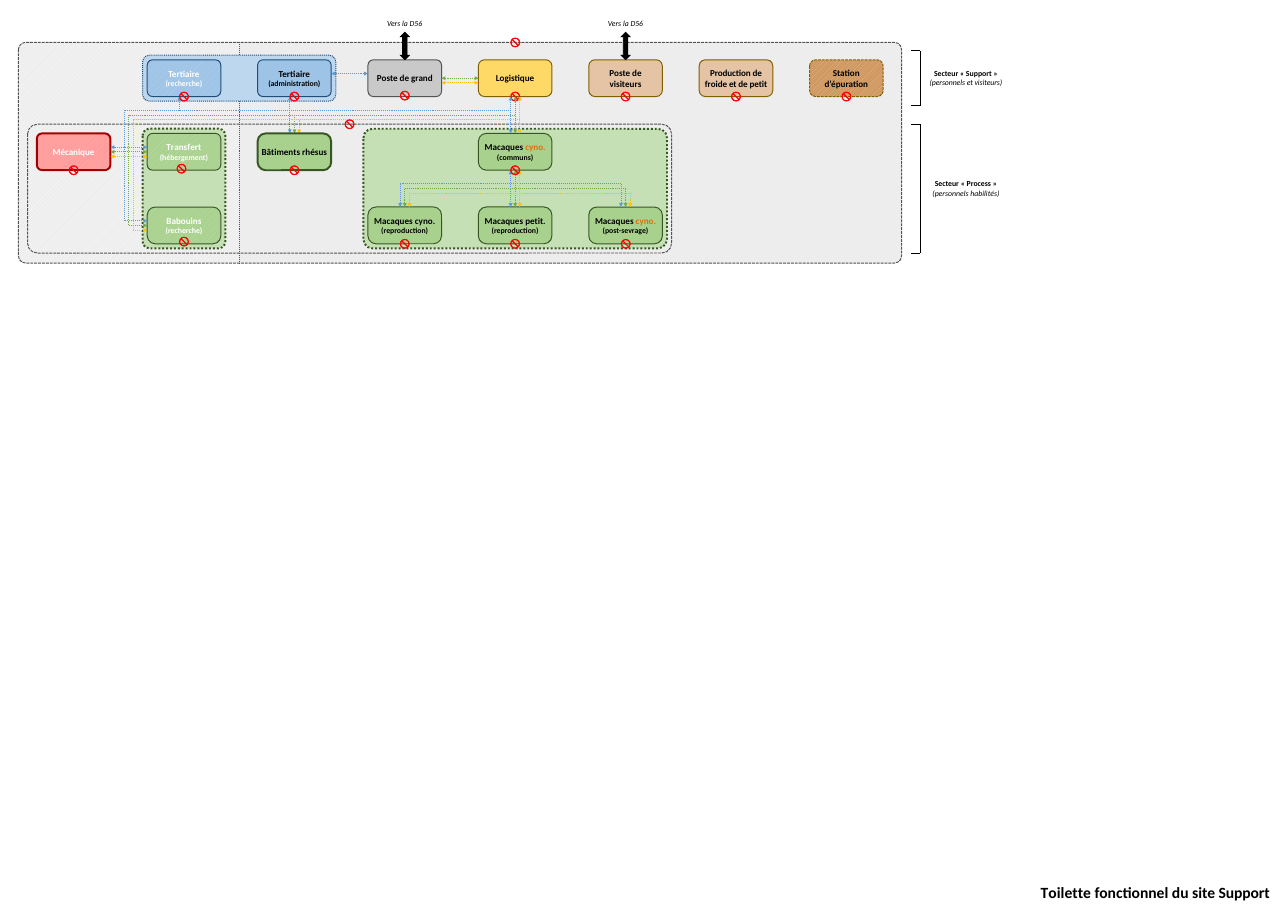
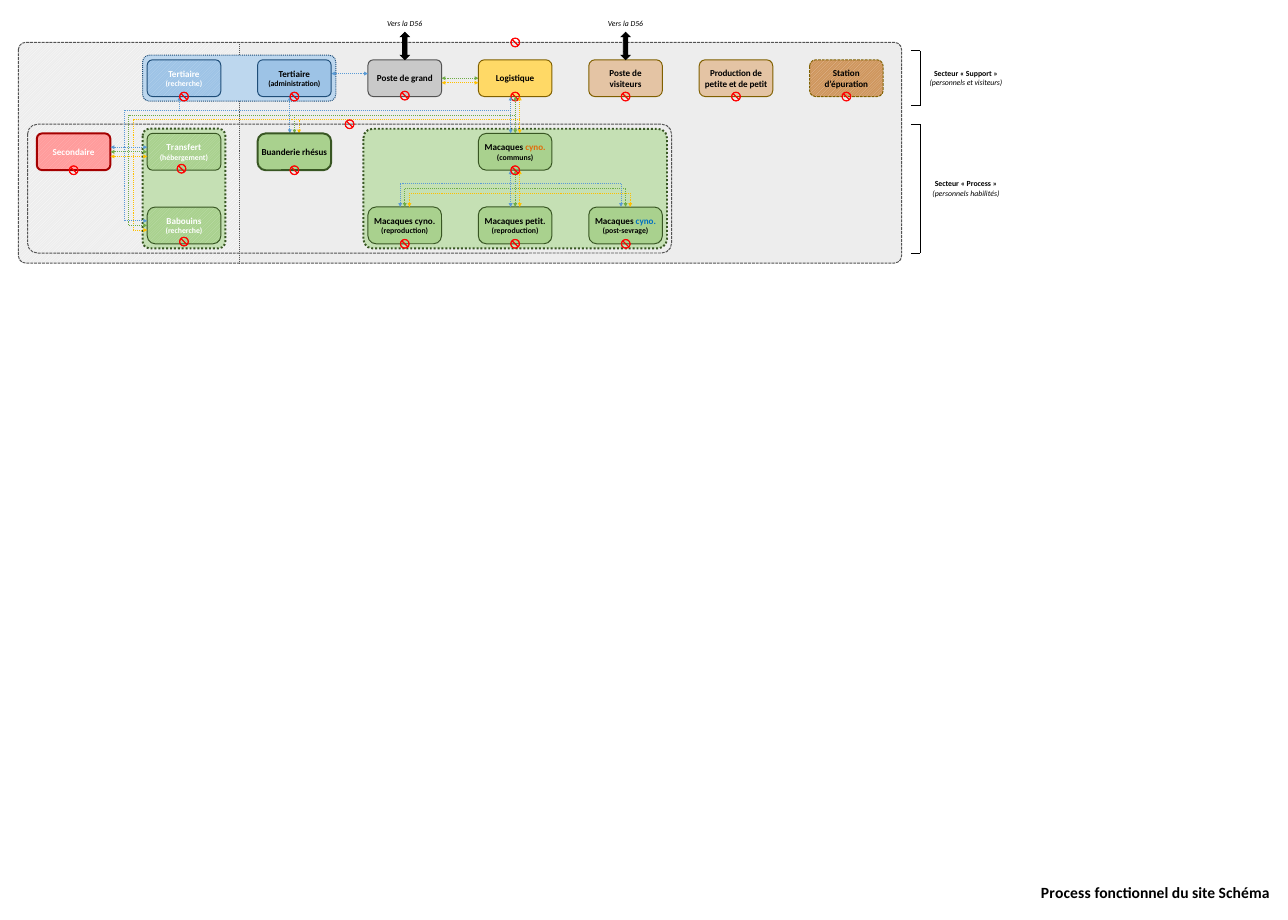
froide: froide -> petite (716, 84)
Mécanique: Mécanique -> Secondaire (74, 152)
Bâtiments: Bâtiments -> Buanderie (281, 152)
cyno colour: orange -> blue (646, 221)
Toilette: Toilette -> Process (1066, 894)
site Support: Support -> Schéma (1244, 894)
